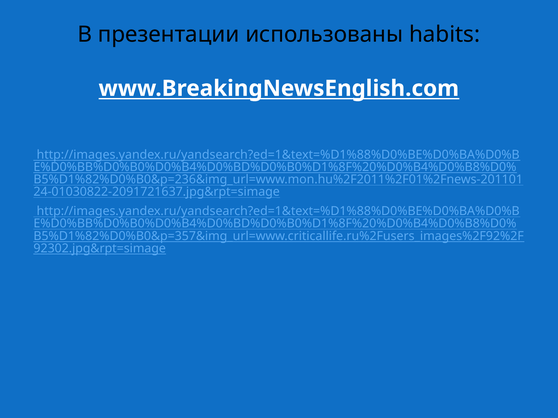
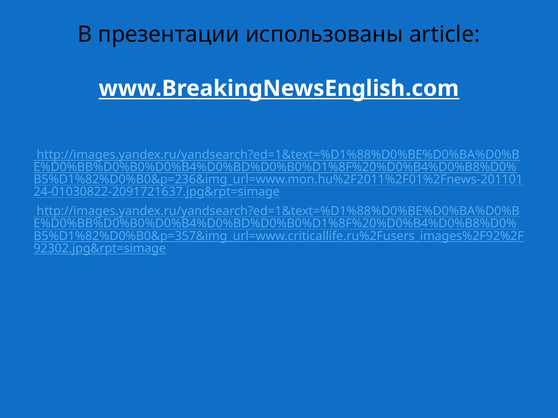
habits: habits -> article (445, 35)
